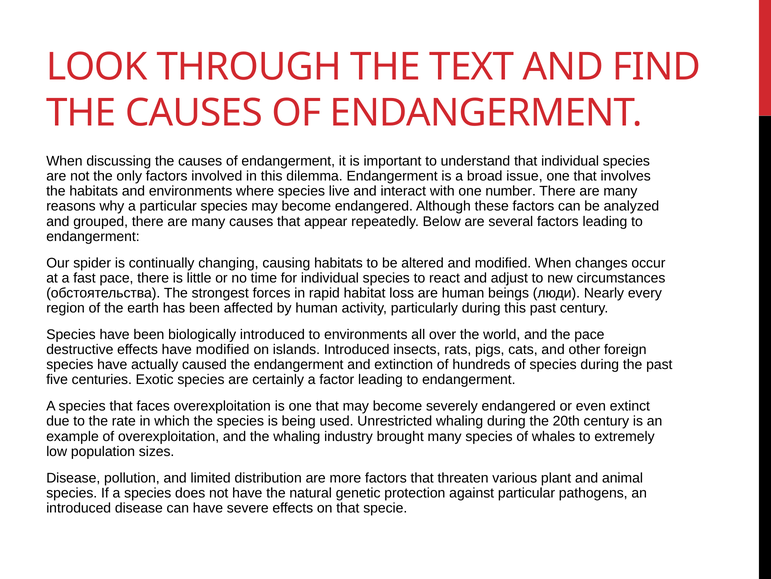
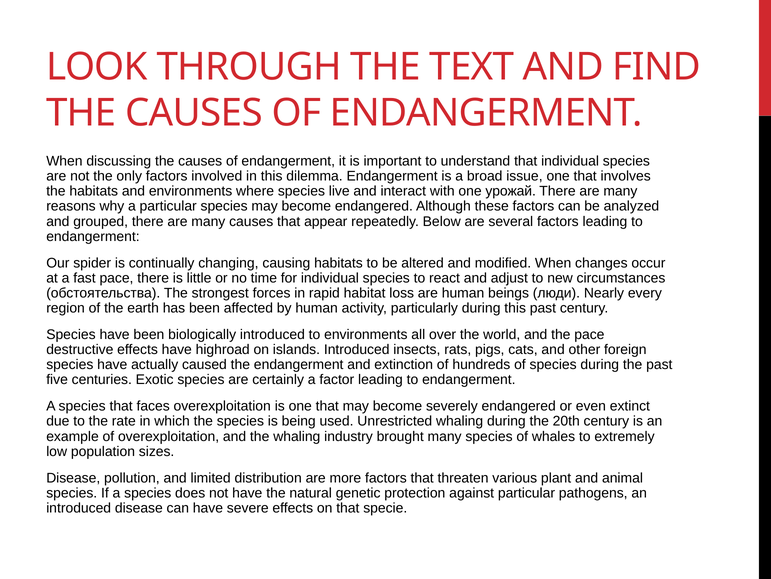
number: number -> урожай (511, 191)
have modified: modified -> highroad (223, 349)
